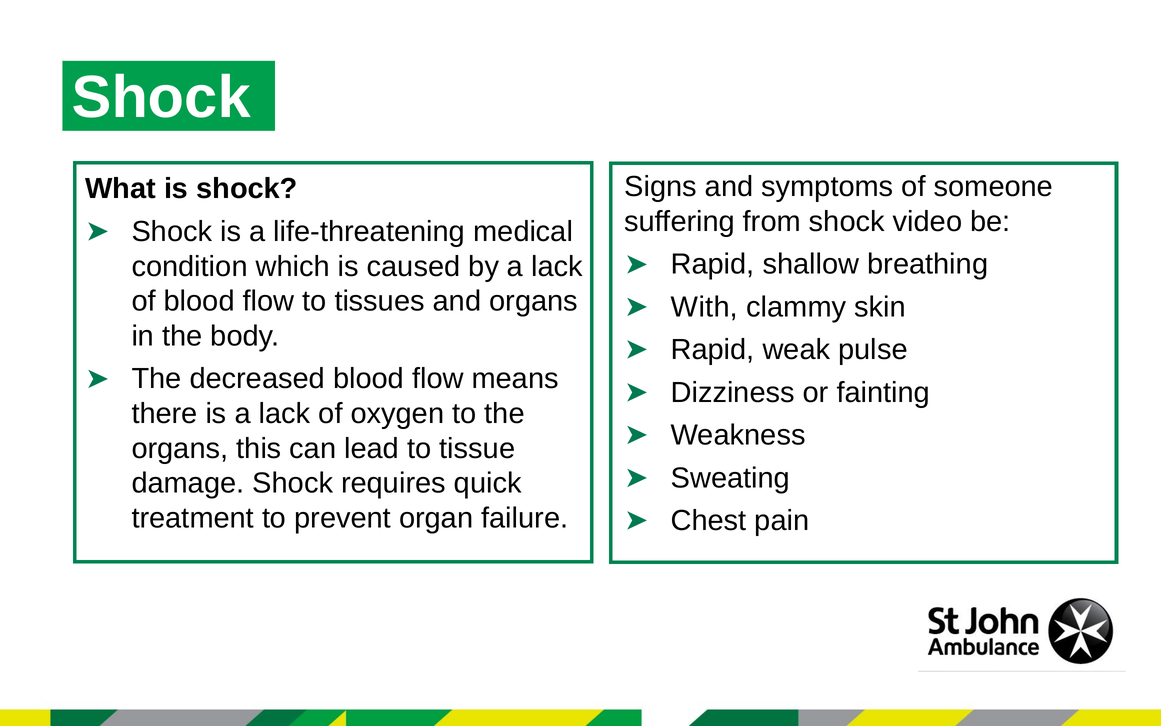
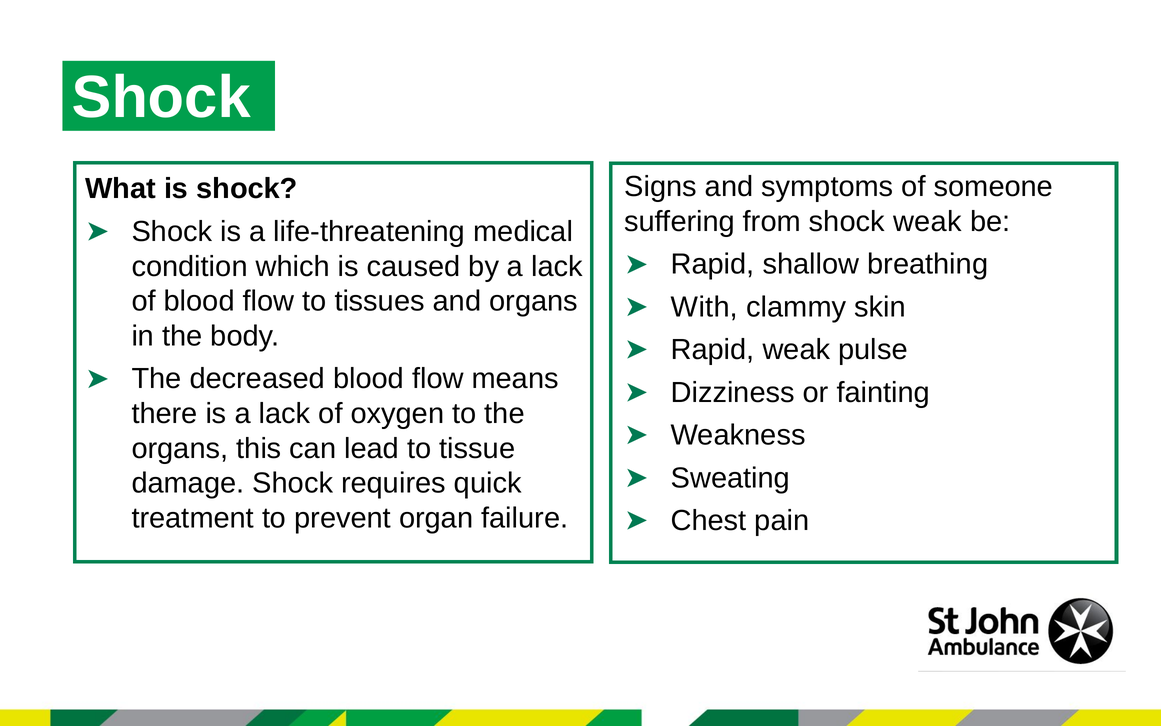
shock video: video -> weak (927, 222)
